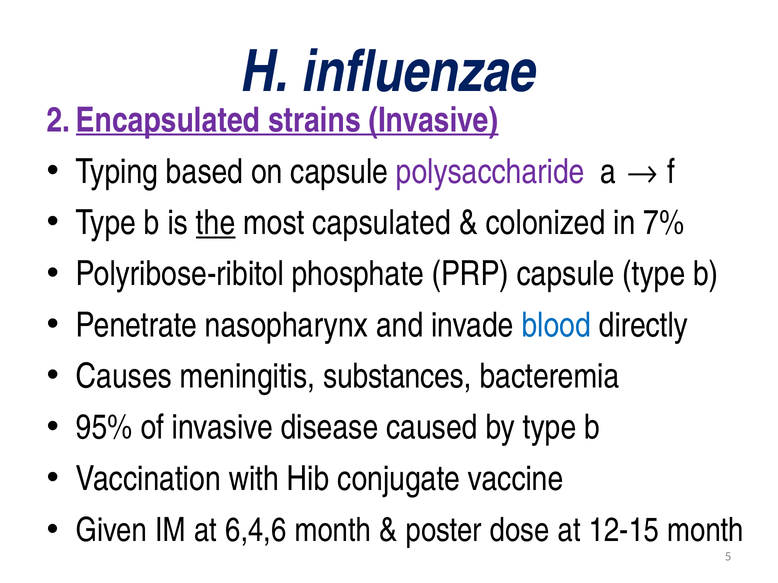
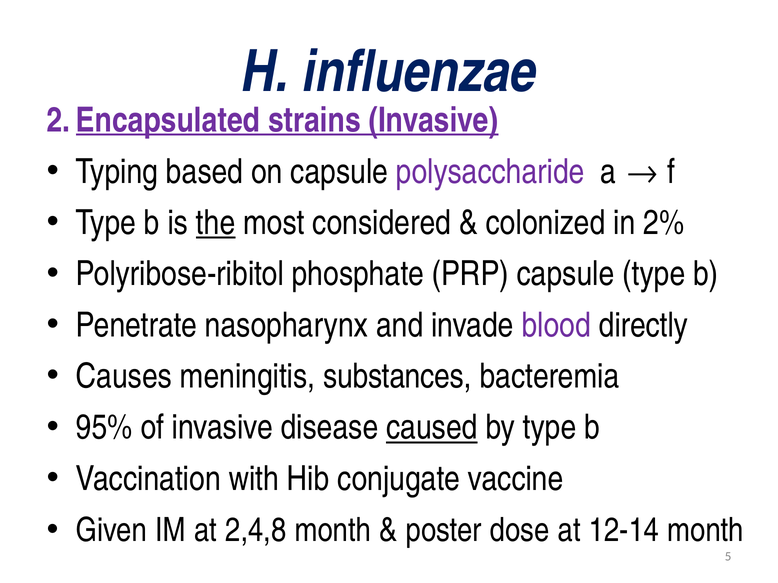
capsulated: capsulated -> considered (382, 223)
7%: 7% -> 2% (664, 223)
blood colour: blue -> purple (556, 325)
caused underline: none -> present (432, 428)
6,4,6: 6,4,6 -> 2,4,8 (256, 531)
12-15: 12-15 -> 12-14 (624, 531)
